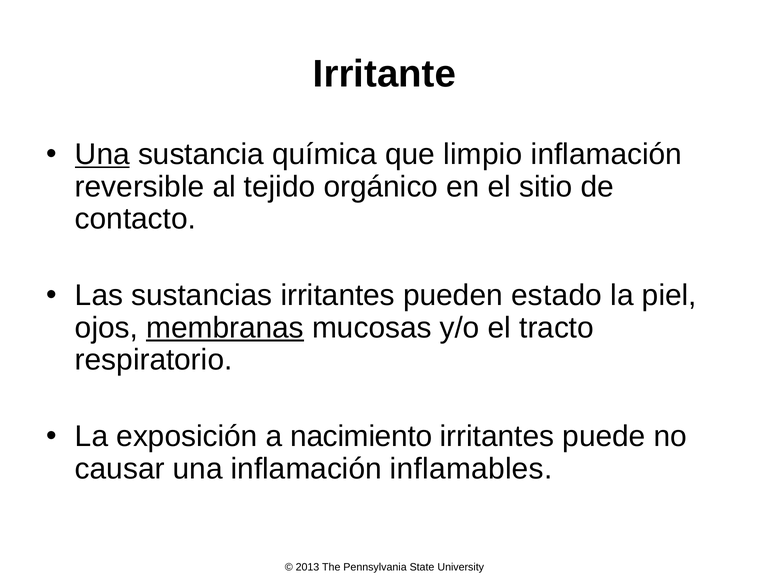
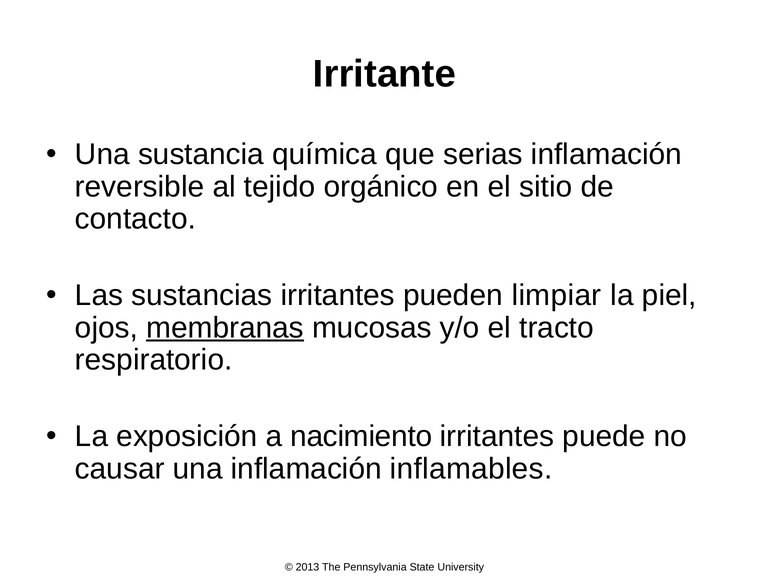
Una underline: present -> none (102, 154)
limpio: limpio -> serias (483, 154)
estado: estado -> limpiar (557, 295)
